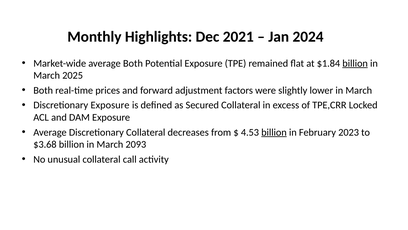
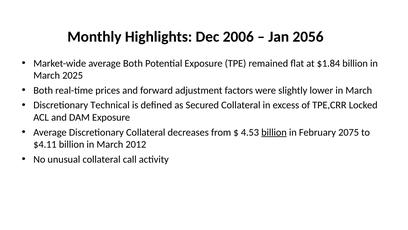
2021: 2021 -> 2006 (238, 37)
2024: 2024 -> 2056 (308, 37)
billion underline: present -> none (355, 63)
Discretionary Exposure: Exposure -> Technical (110, 105)
2023: 2023 -> 2075 (349, 132)
$3.68: $3.68 -> $4.11 (45, 144)
2093: 2093 -> 2012 (136, 144)
